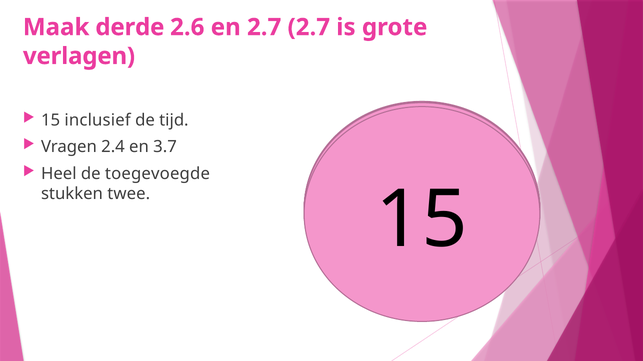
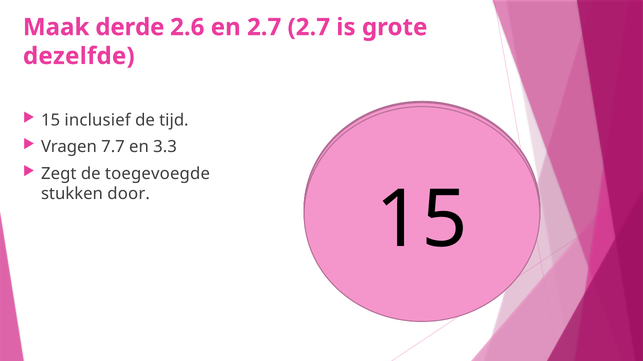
verlagen: verlagen -> dezelfde (79, 56)
2.4: 2.4 -> 7.7 (113, 147)
3.7: 3.7 -> 3.3 (165, 147)
Heel: Heel -> Zegt (59, 174)
twee: twee -> door (129, 194)
